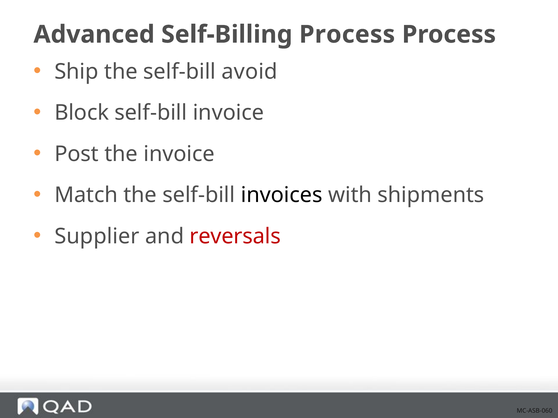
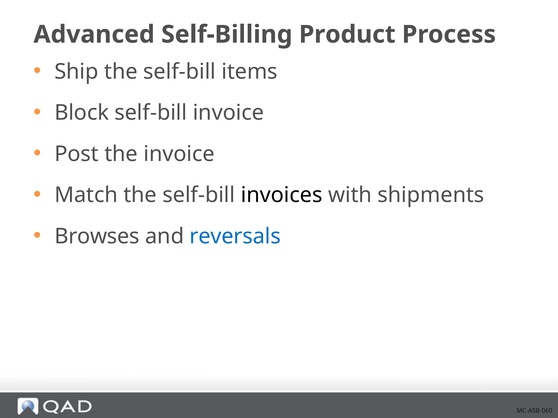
Self-Billing Process: Process -> Product (347, 34)
avoid: avoid -> items (250, 72)
Supplier: Supplier -> Browses (97, 236)
reversals colour: red -> blue (235, 236)
